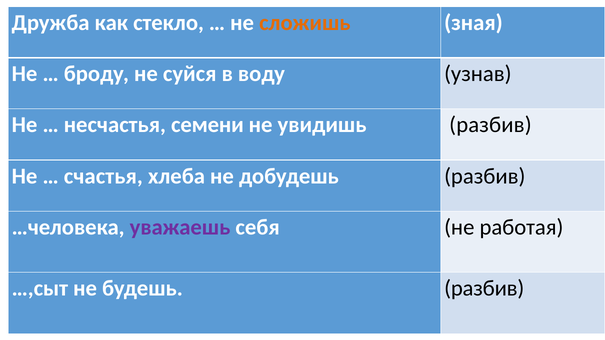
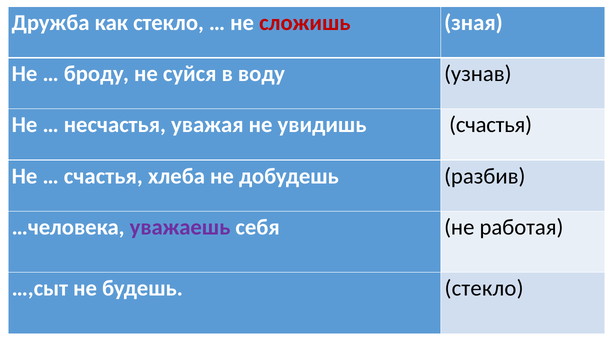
сложишь colour: orange -> red (305, 23)
семени: семени -> уважая (207, 125)
увидишь разбив: разбив -> счастья (491, 125)
будешь разбив: разбив -> стекло (484, 289)
